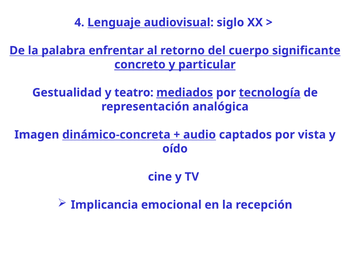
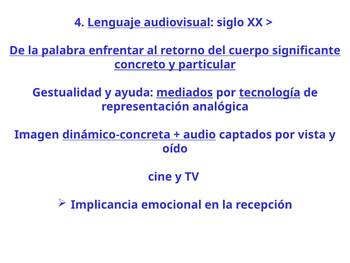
teatro: teatro -> ayuda (134, 92)
